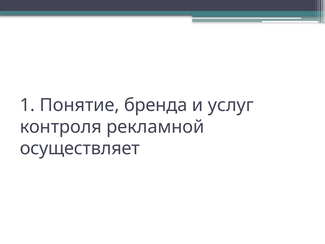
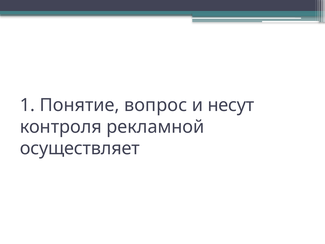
бренда: бренда -> вопрос (156, 105)
услуг: услуг -> несут (231, 105)
